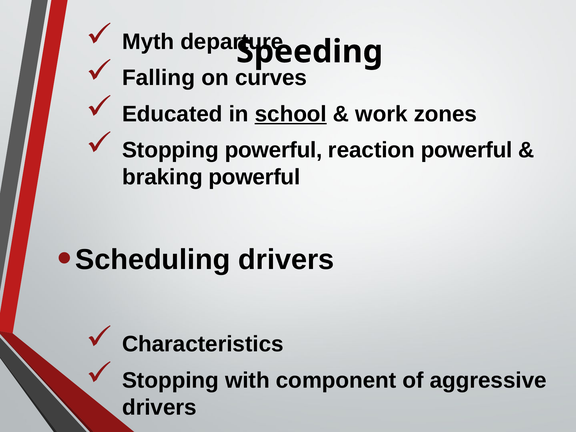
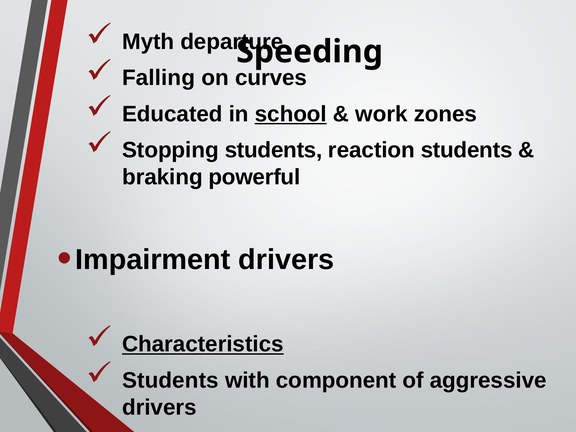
Stopping powerful: powerful -> students (274, 150)
reaction powerful: powerful -> students (467, 150)
Scheduling: Scheduling -> Impairment (153, 260)
Characteristics underline: none -> present (203, 344)
Stopping: Stopping -> Students (170, 380)
